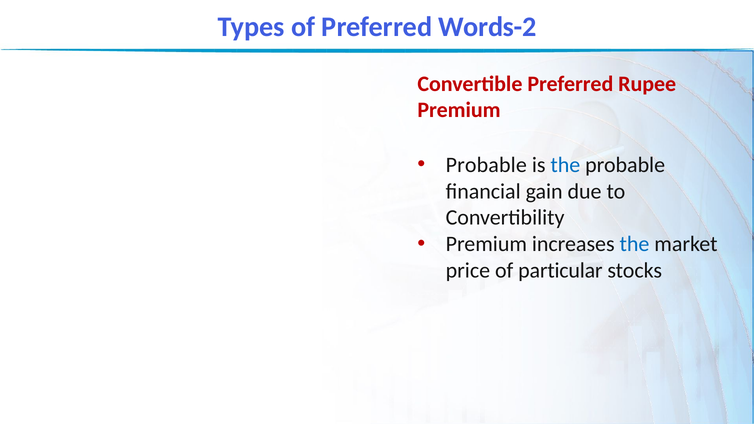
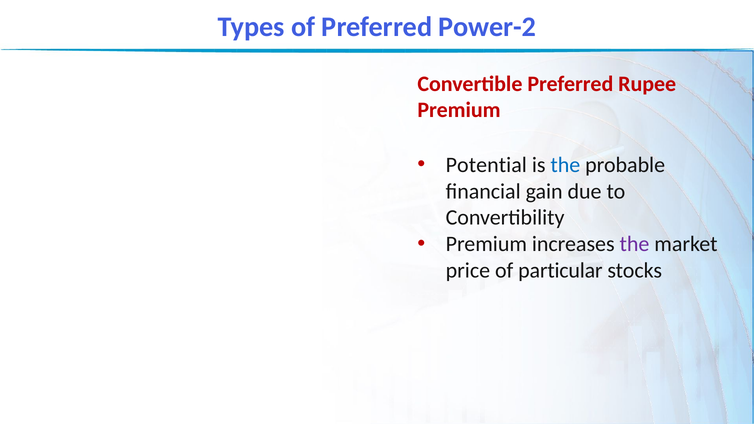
Words-2: Words-2 -> Power-2 (487, 27)
Probable: Probable -> Potential (486, 165)
the colour: blue -> purple (635, 244)
